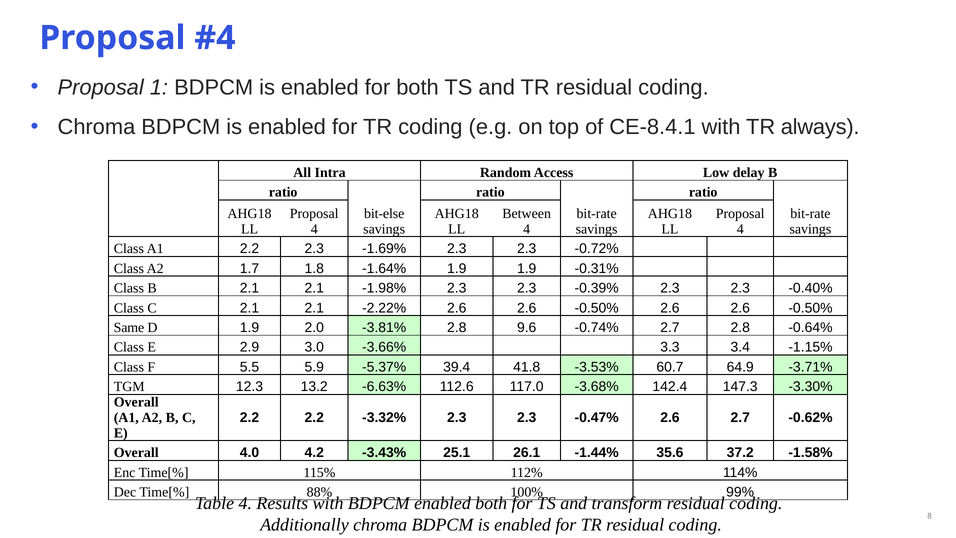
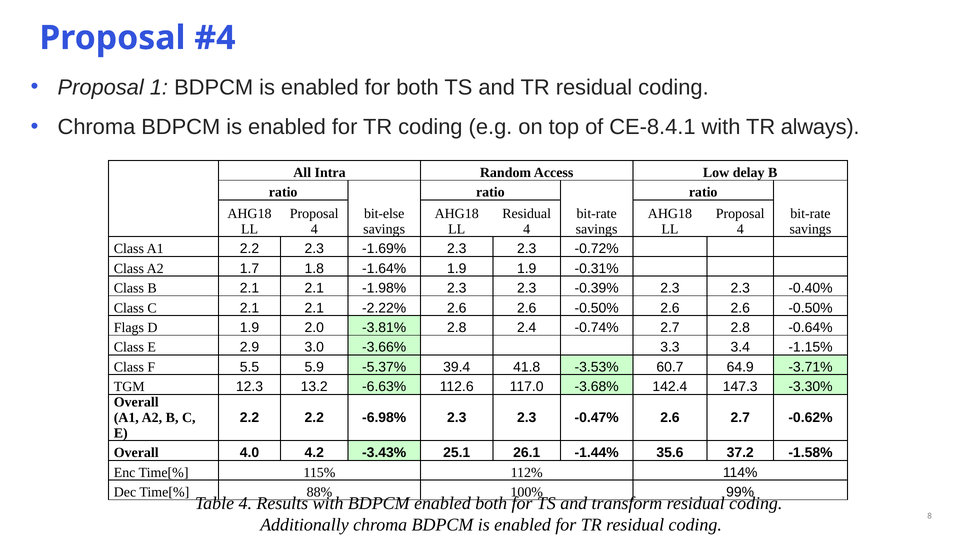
Between: Between -> Residual (527, 214)
Same: Same -> Flags (129, 327)
9.6: 9.6 -> 2.4 (527, 327)
-3.32%: -3.32% -> -6.98% (384, 418)
